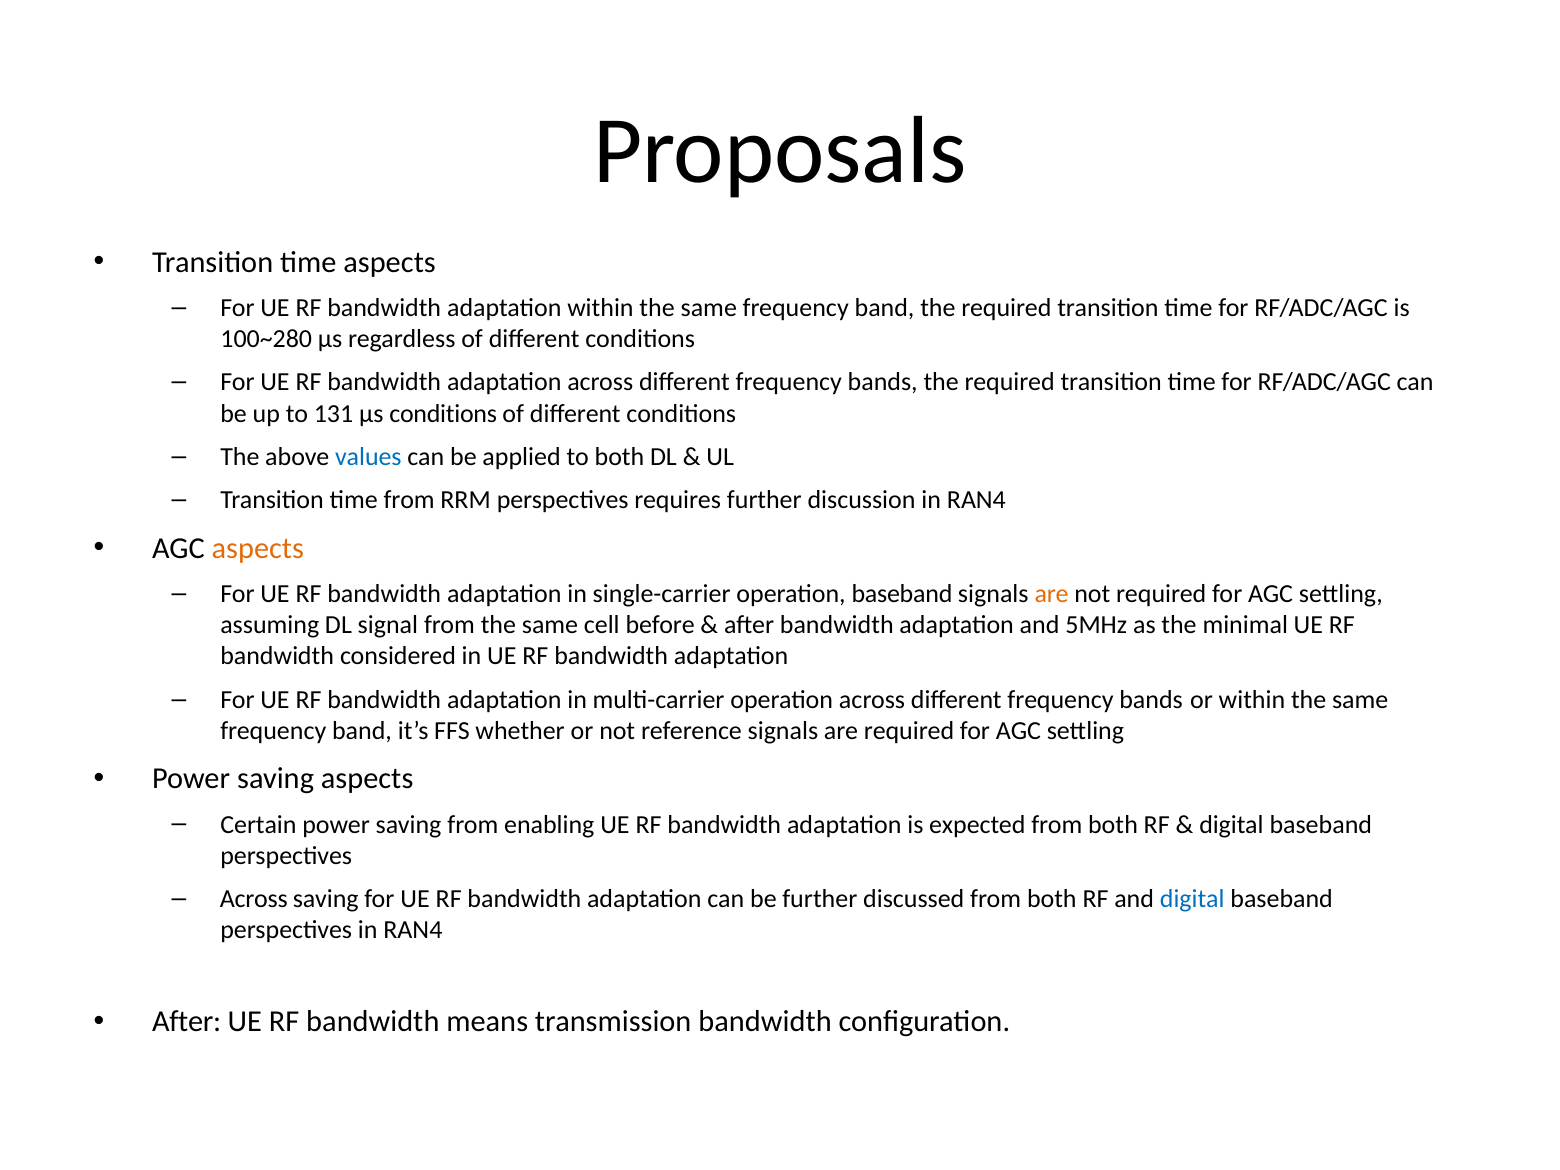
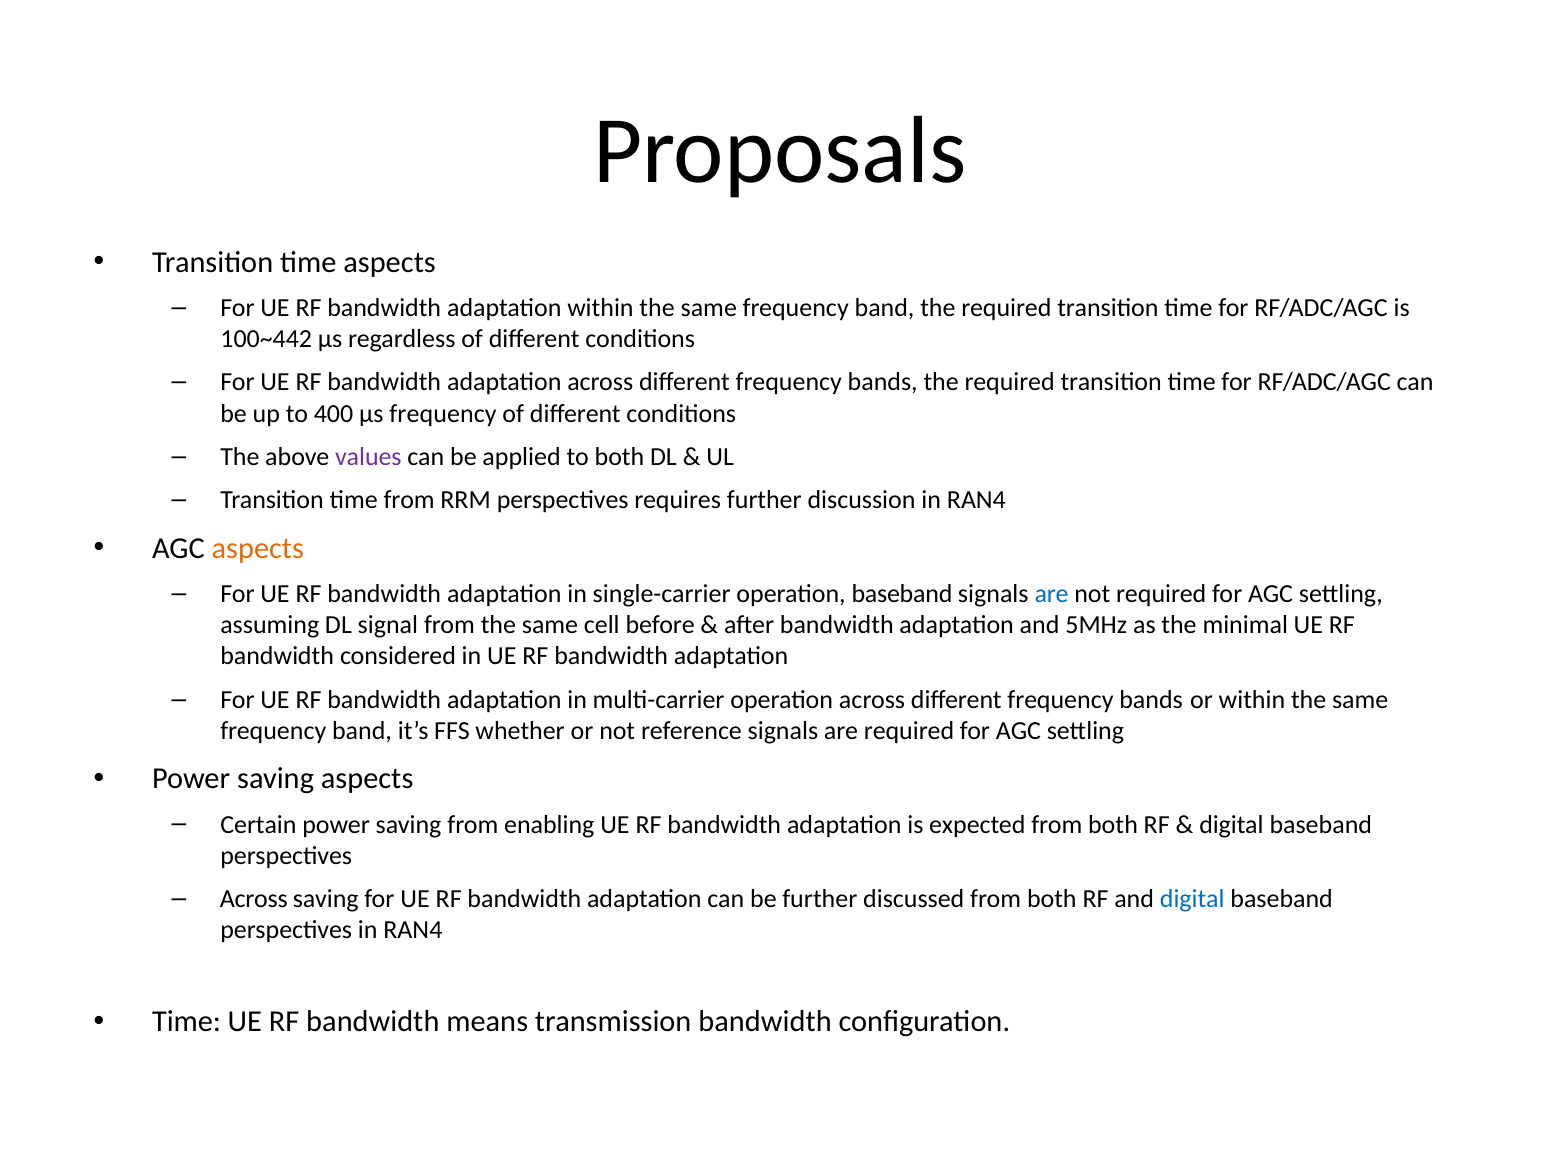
100~280: 100~280 -> 100~442 (266, 339)
131: 131 -> 400 (334, 414)
µs conditions: conditions -> frequency (443, 414)
values colour: blue -> purple (368, 457)
are colour: orange -> blue (1052, 594)
After: After -> Time (186, 1022)
